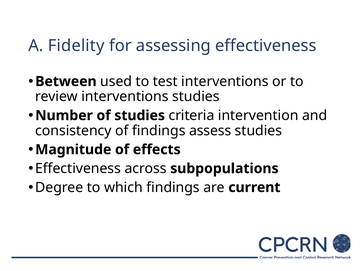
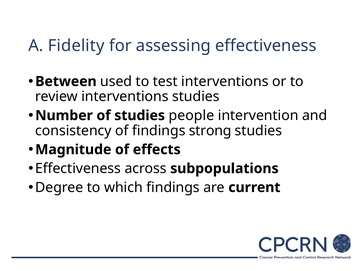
criteria: criteria -> people (191, 115)
assess: assess -> strong (210, 131)
